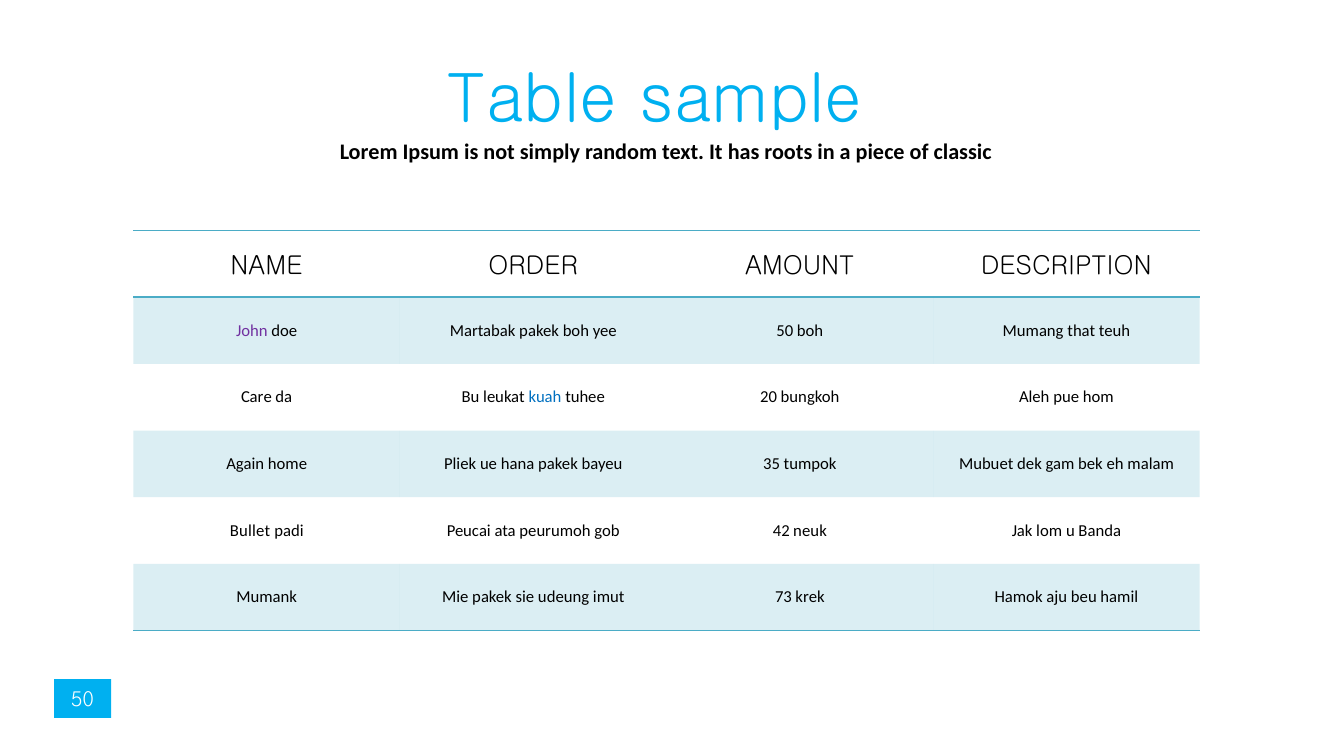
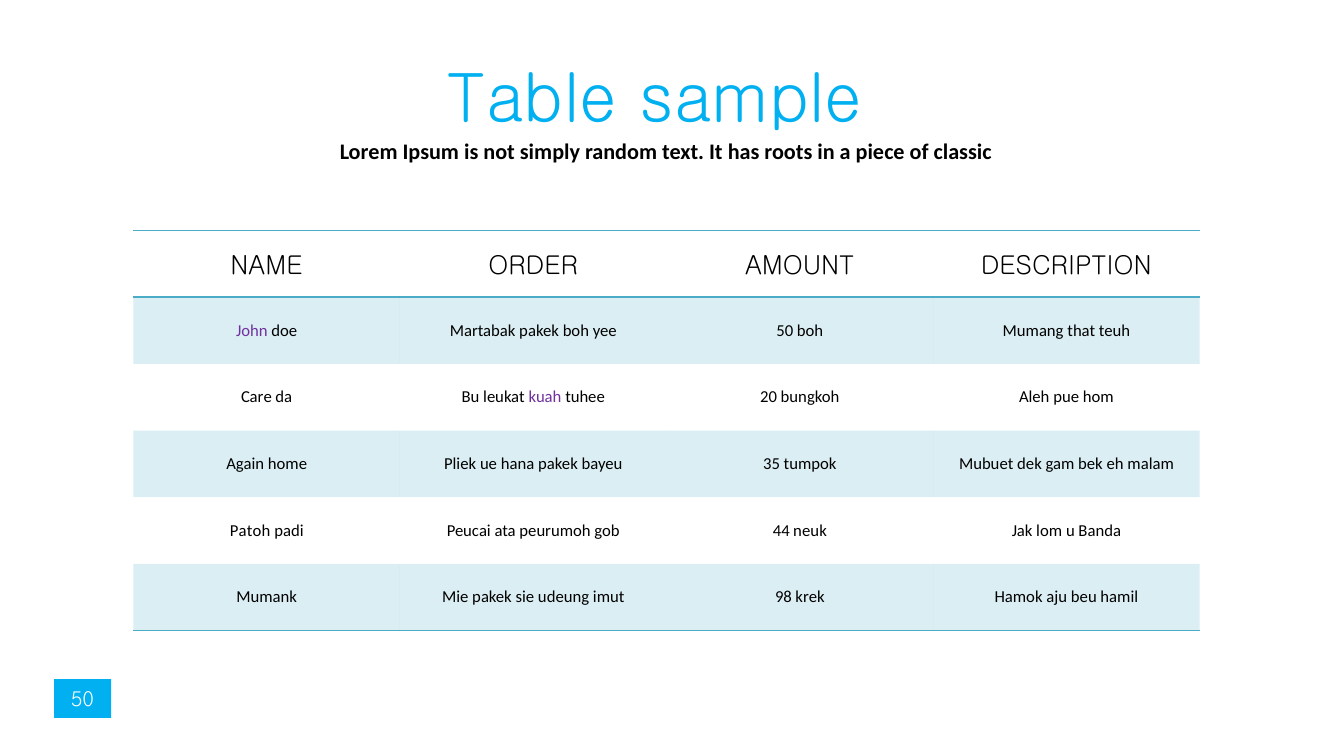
kuah colour: blue -> purple (545, 397)
Bullet: Bullet -> Patoh (250, 531)
42: 42 -> 44 (781, 531)
73: 73 -> 98 (783, 597)
